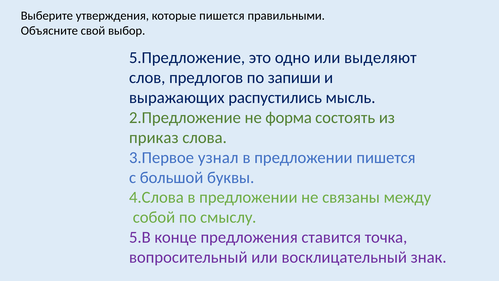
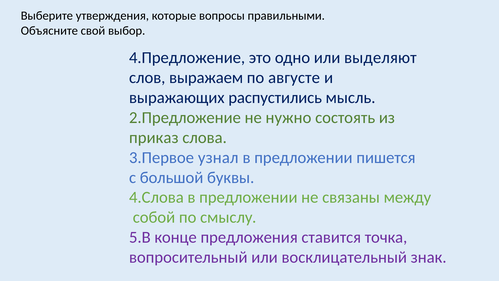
которые пишется: пишется -> вопросы (222, 16)
5.Предложение: 5.Предложение -> 4.Предложение (187, 58)
предлогов: предлогов -> выражаем (206, 77)
запиши: запиши -> августе (294, 77)
форма: форма -> нужно (288, 117)
